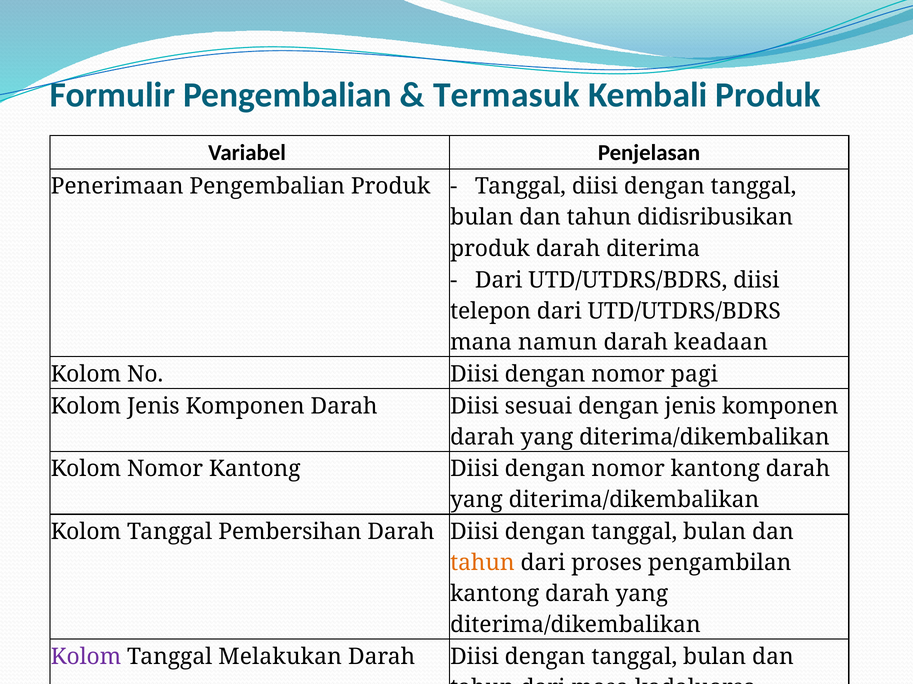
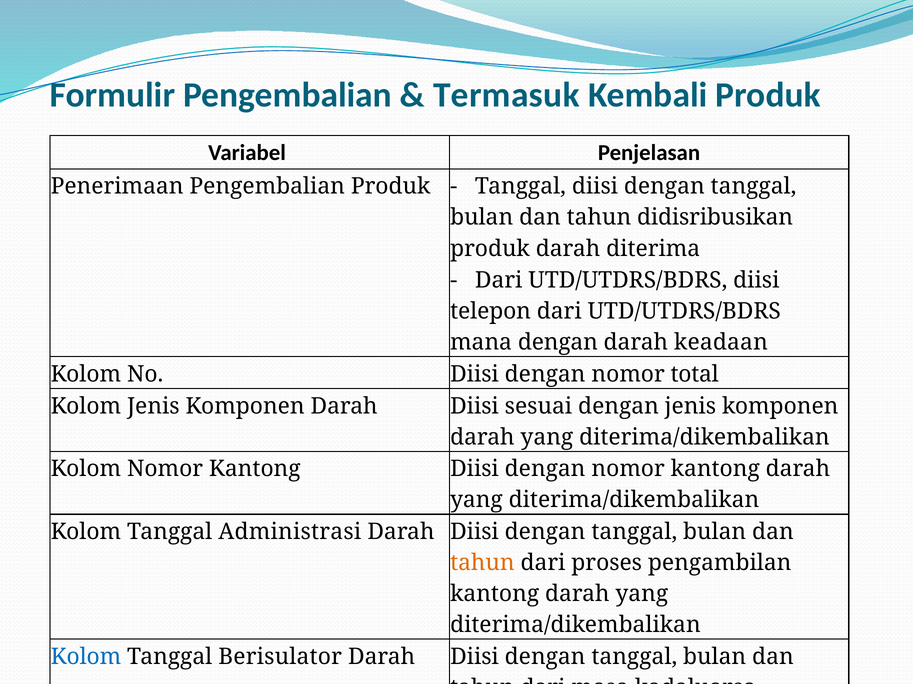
mana namun: namun -> dengan (558, 343)
pagi: pagi -> total (695, 375)
Pembersihan: Pembersihan -> Administrasi (290, 532)
Kolom colour: purple -> blue (86, 657)
Melakukan: Melakukan -> Berisulator (280, 657)
